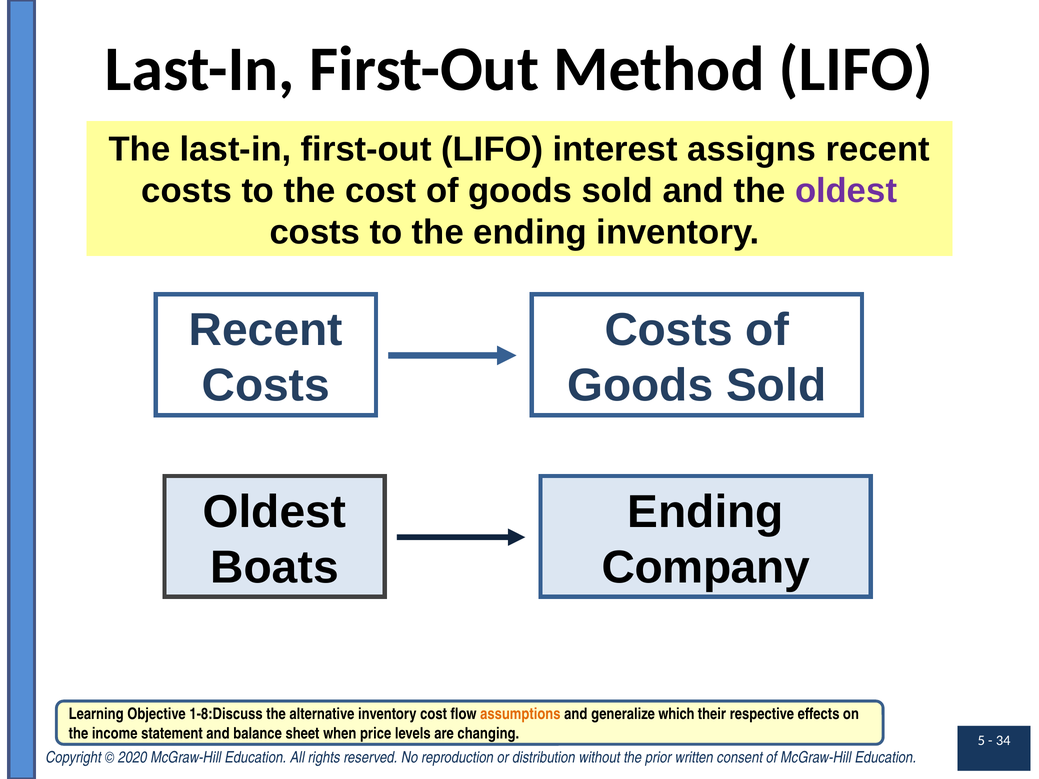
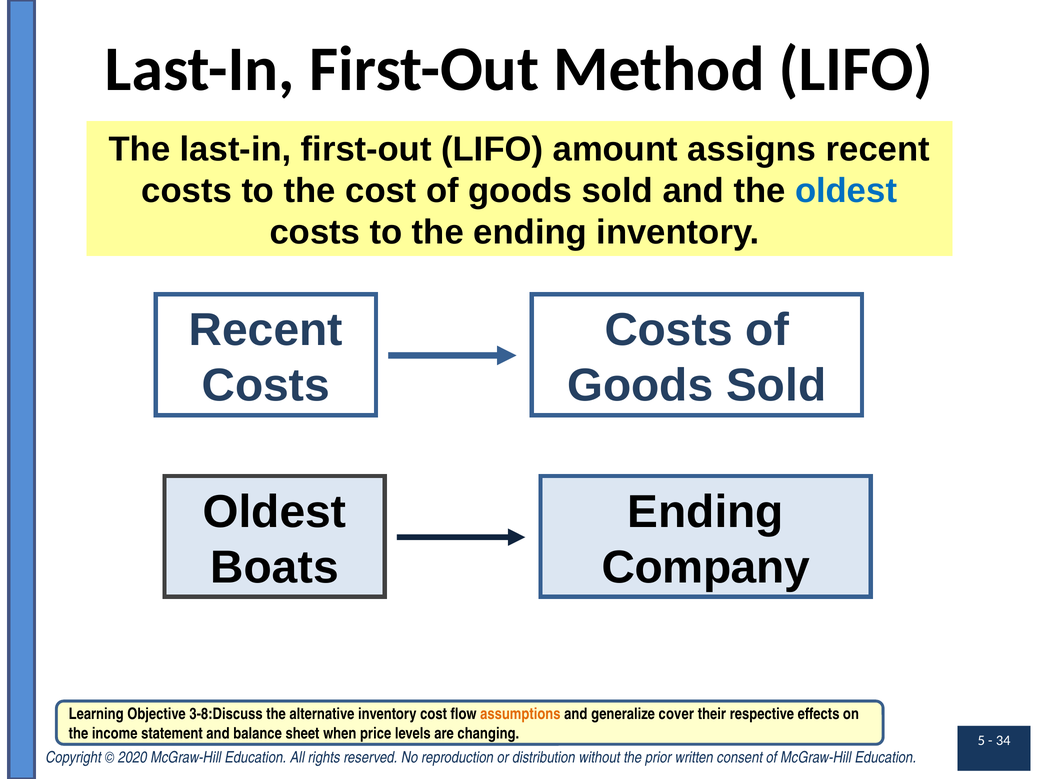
interest: interest -> amount (615, 149)
oldest colour: purple -> blue (846, 191)
1-8:Discuss: 1-8:Discuss -> 3-8:Discuss (226, 714)
which: which -> cover (676, 714)
